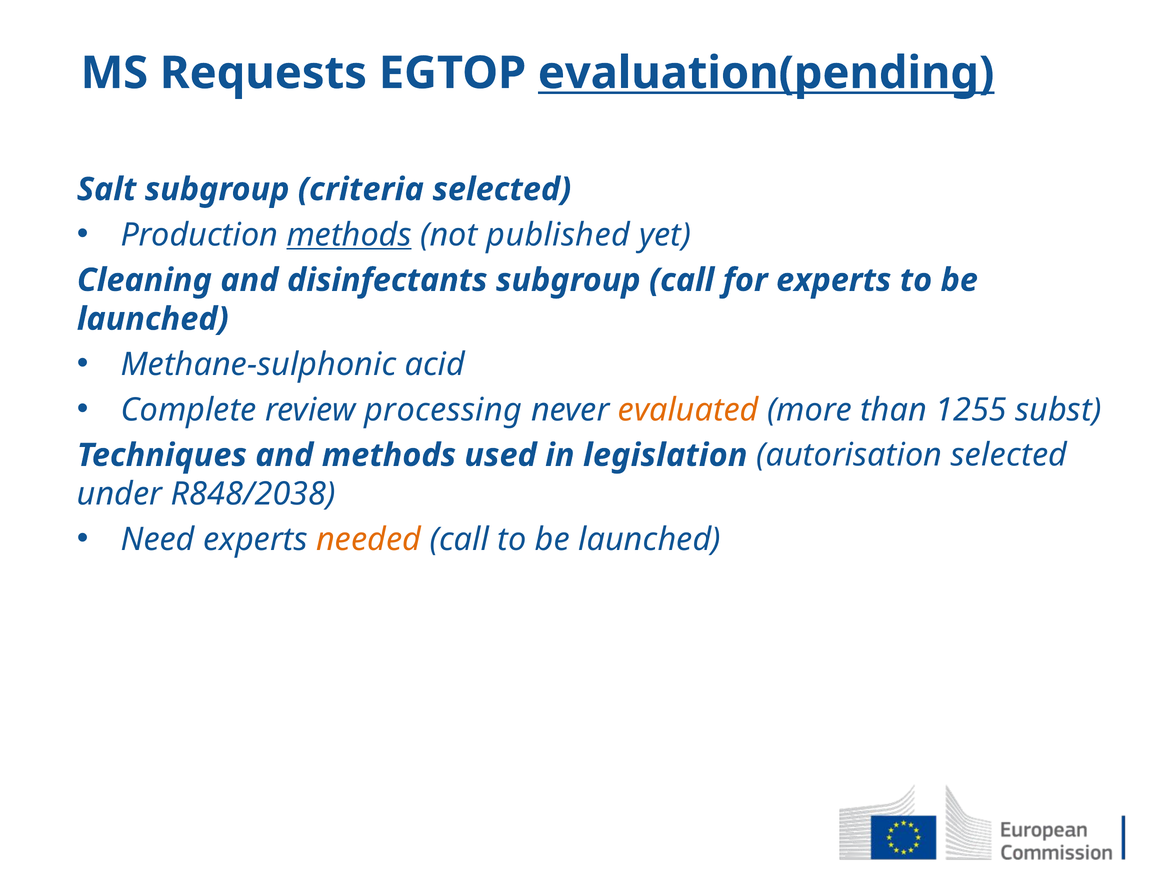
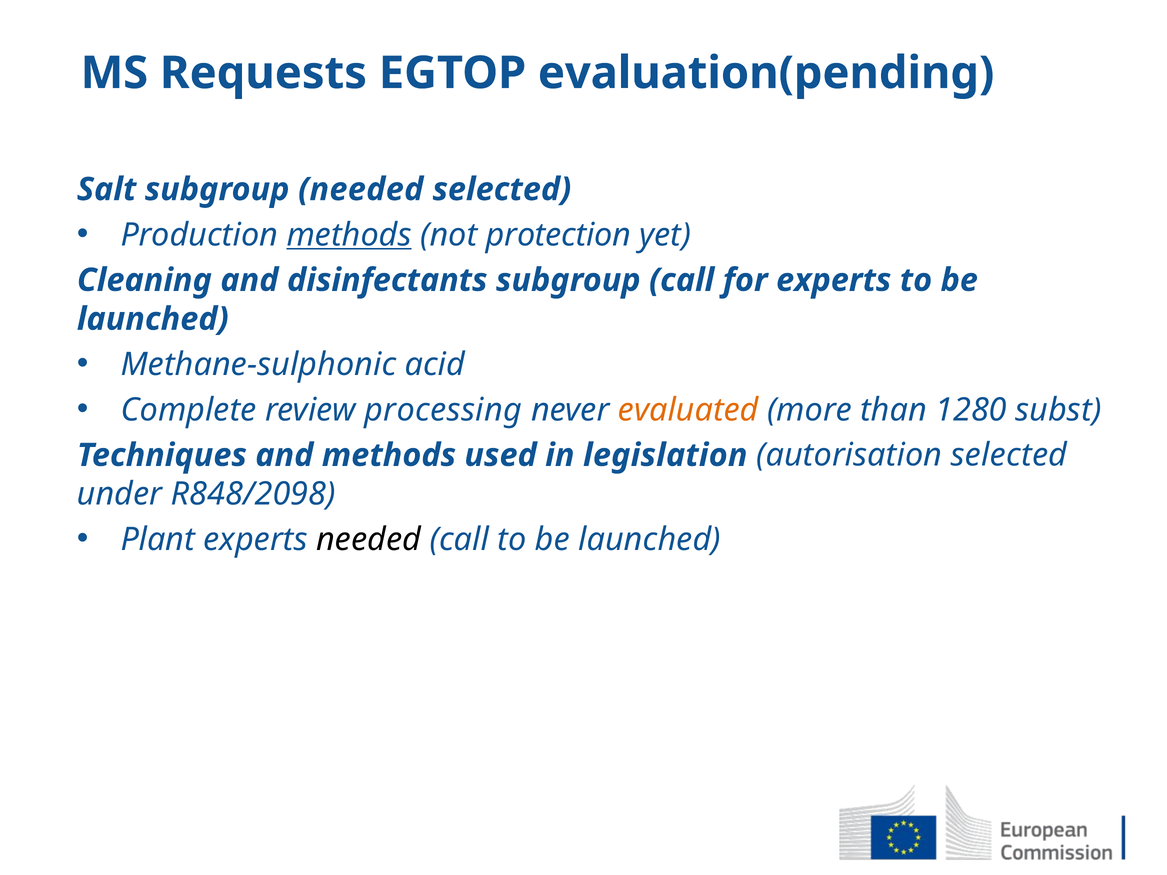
evaluation(pending underline: present -> none (766, 73)
subgroup criteria: criteria -> needed (361, 189)
published: published -> protection (558, 235)
1255: 1255 -> 1280 (971, 410)
R848/2038: R848/2038 -> R848/2098 (253, 494)
Need: Need -> Plant (158, 540)
needed colour: orange -> black (369, 540)
